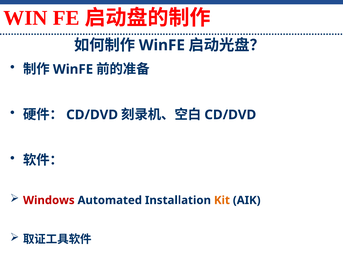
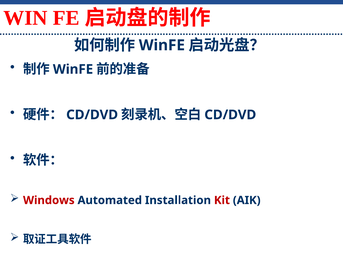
Kit colour: orange -> red (222, 200)
